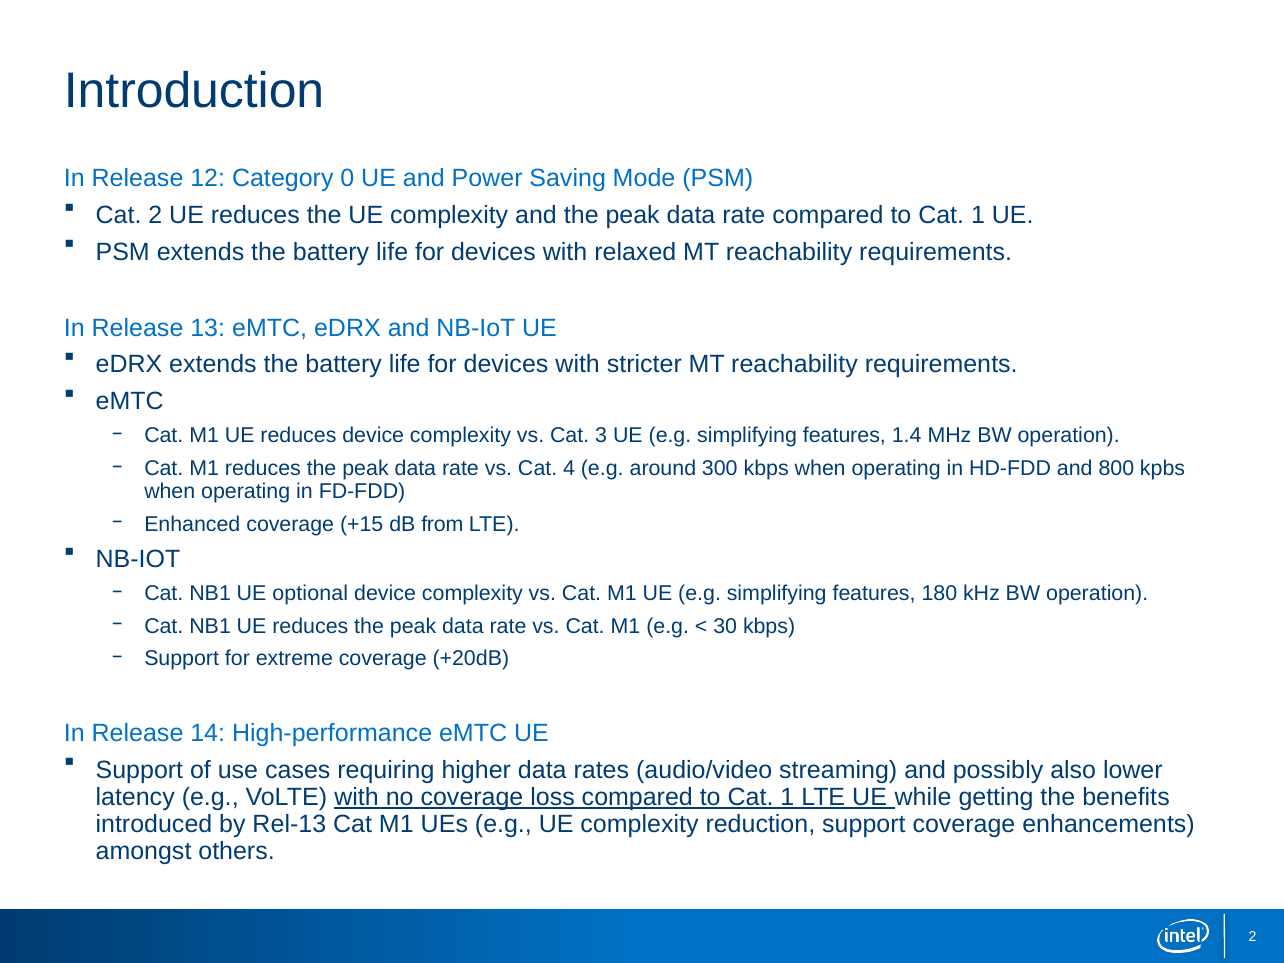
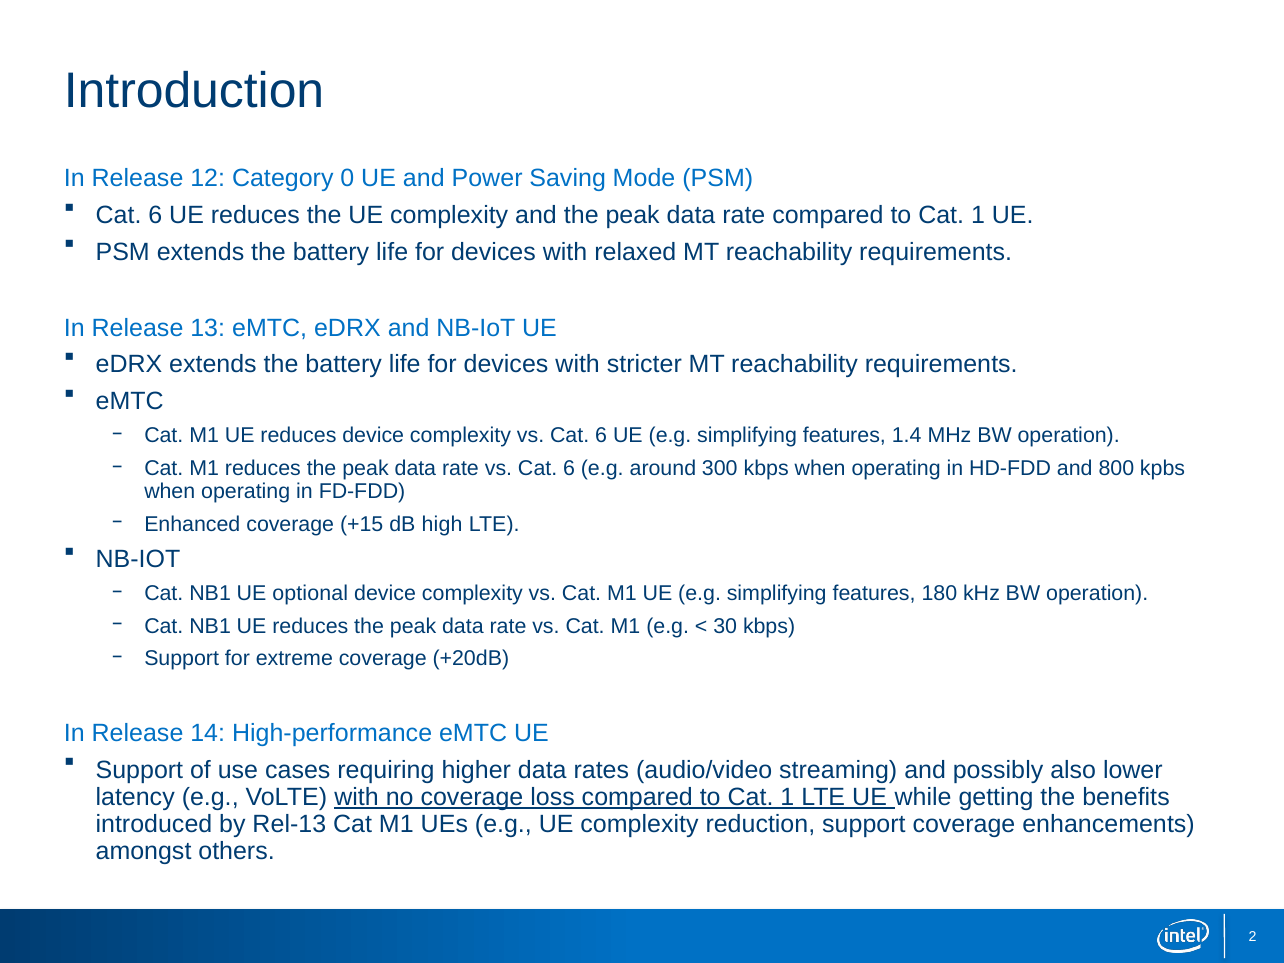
2: 2 -> 6 (155, 215)
complexity vs Cat 3: 3 -> 6 (601, 435)
rate vs Cat 4: 4 -> 6 (569, 468)
from: from -> high (442, 524)
